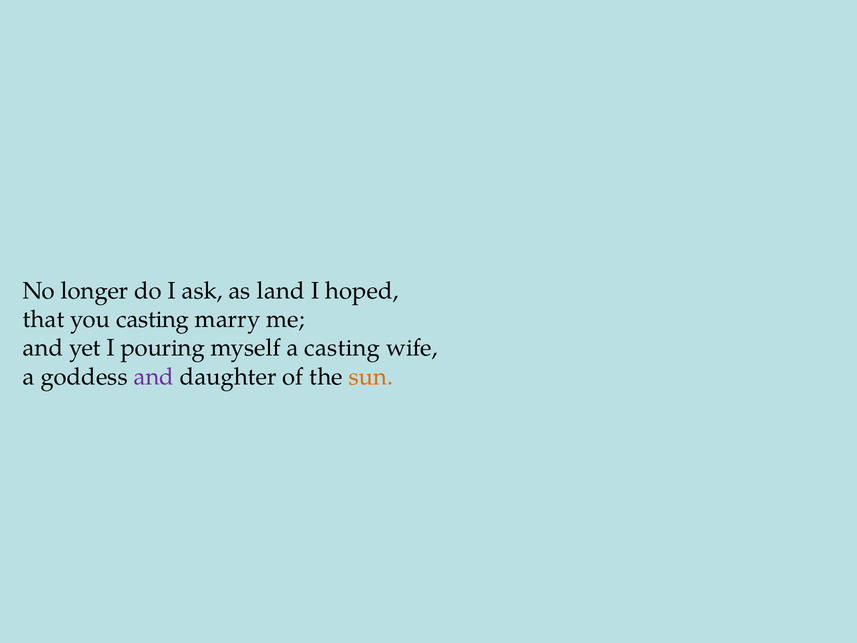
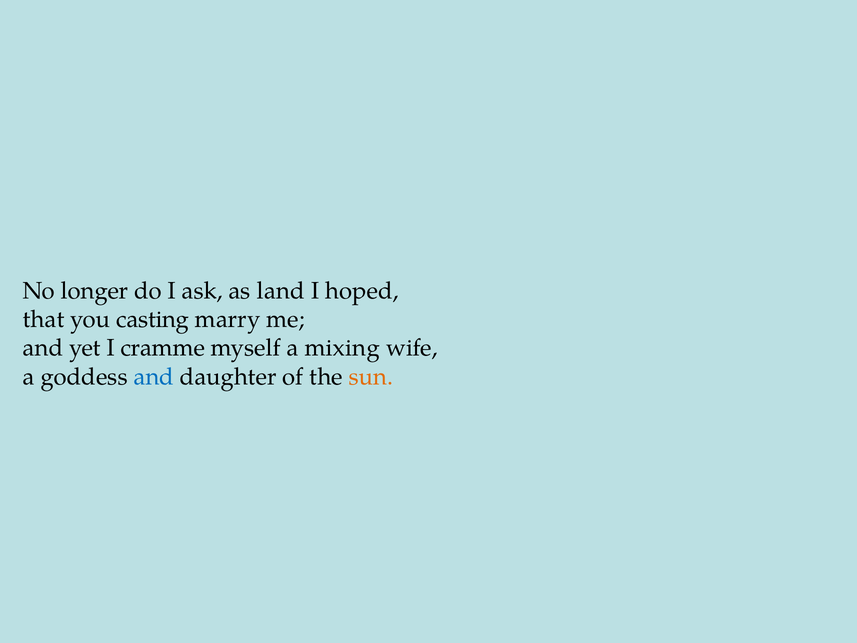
pouring: pouring -> cramme (163, 348)
a casting: casting -> mixing (342, 348)
and colour: purple -> blue (154, 377)
